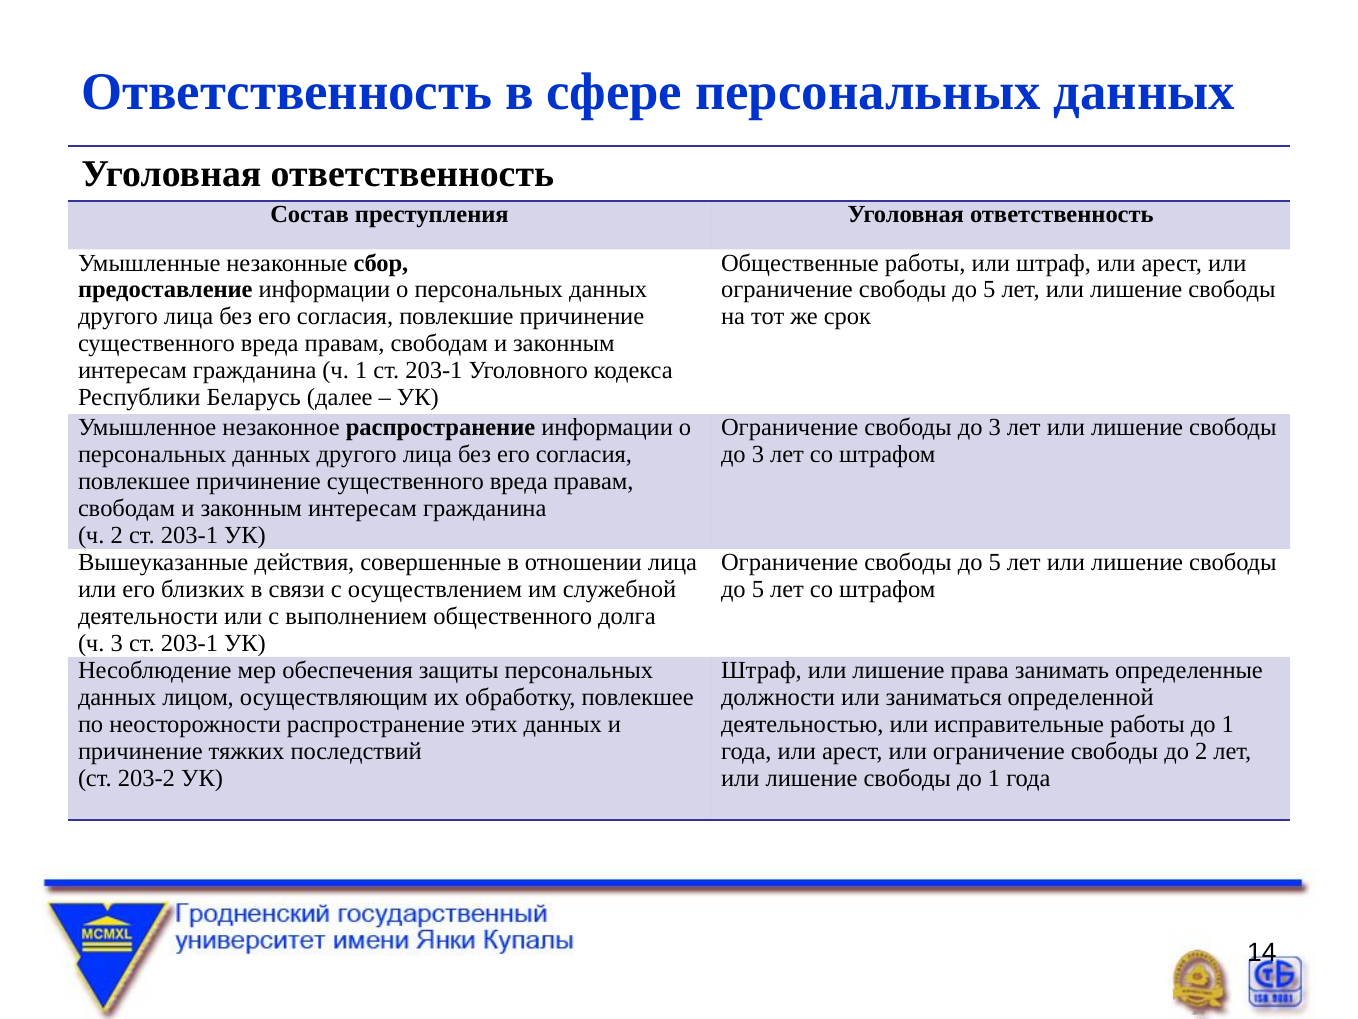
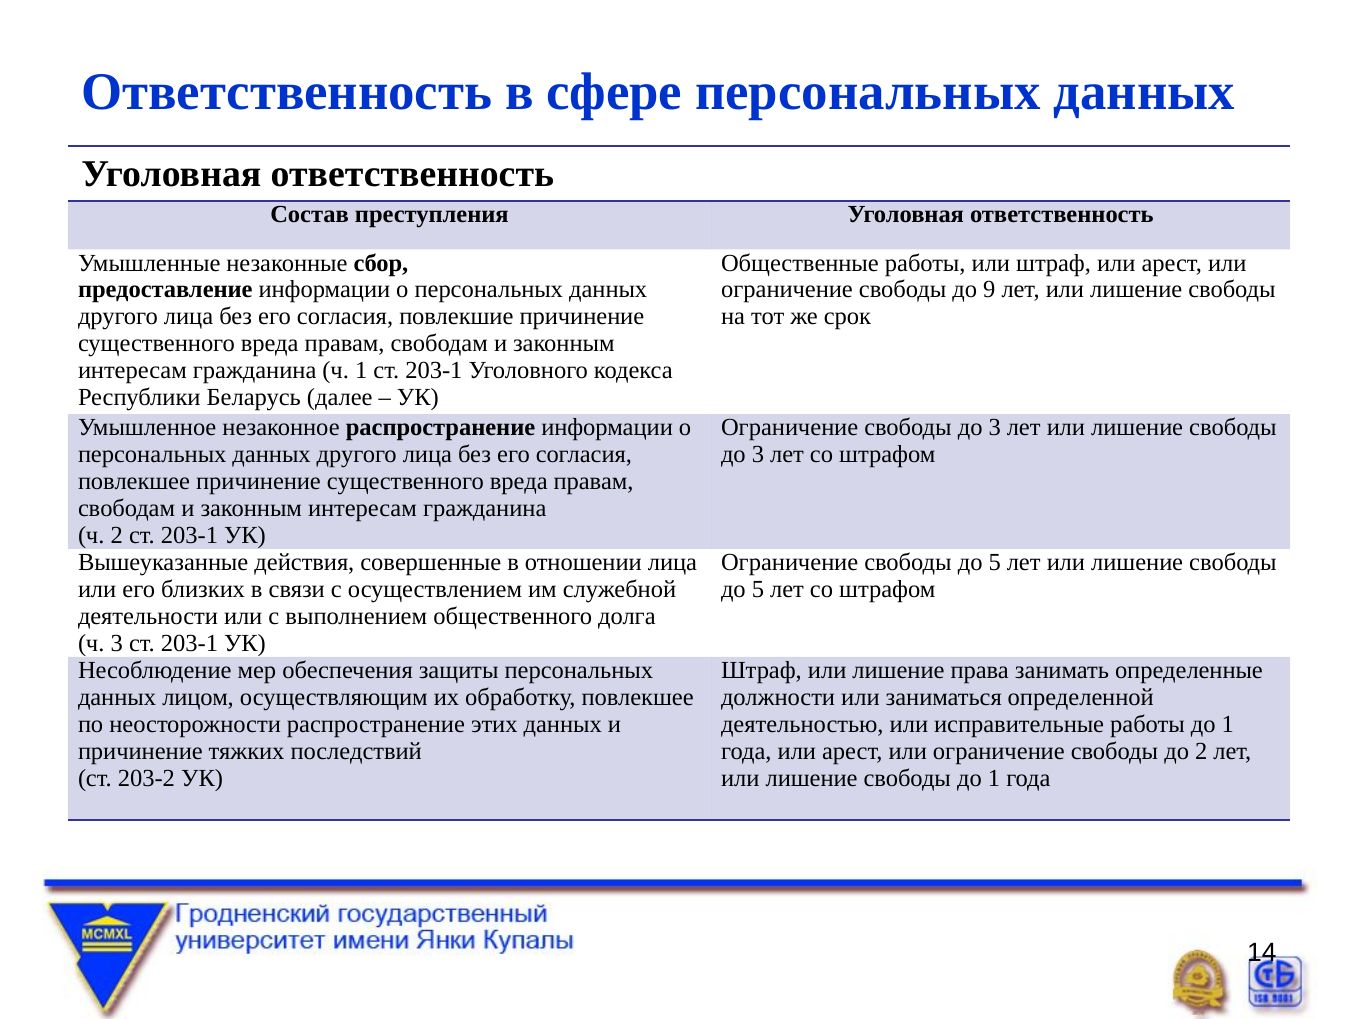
5: 5 -> 9 (989, 290)
